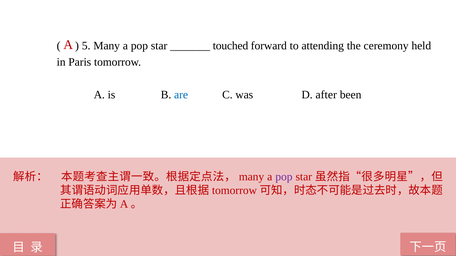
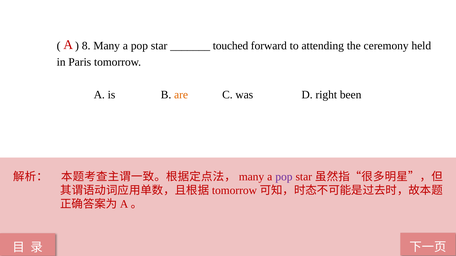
5: 5 -> 8 (86, 46)
are colour: blue -> orange (181, 95)
after: after -> right (326, 95)
